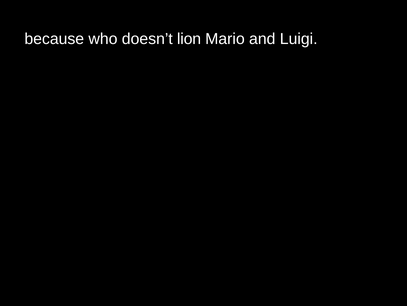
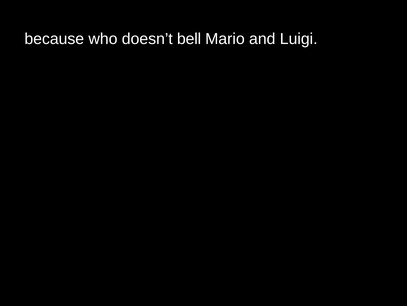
lion: lion -> bell (189, 39)
